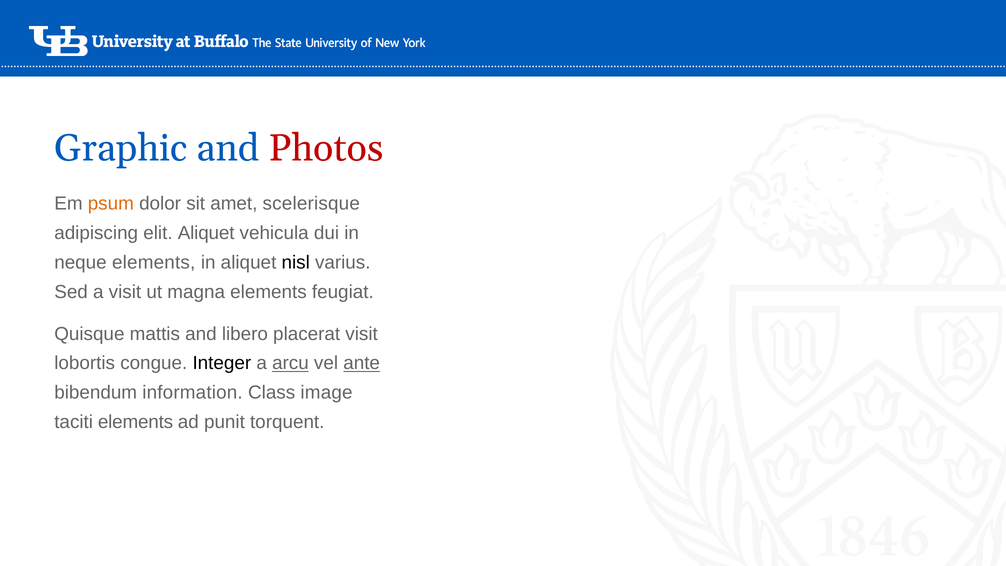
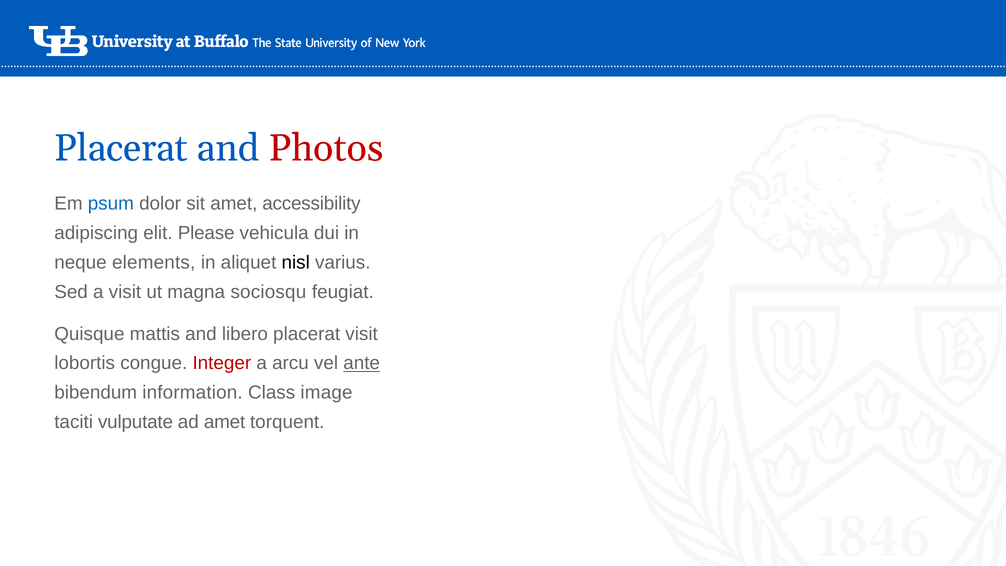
Graphic: Graphic -> Placerat (121, 148)
psum colour: orange -> blue (111, 204)
scelerisque: scelerisque -> accessibility (311, 204)
elit Aliquet: Aliquet -> Please (206, 233)
magna elements: elements -> sociosqu (268, 292)
Integer colour: black -> red (222, 363)
arcu underline: present -> none (290, 363)
taciti elements: elements -> vulputate (136, 422)
ad punit: punit -> amet (225, 422)
